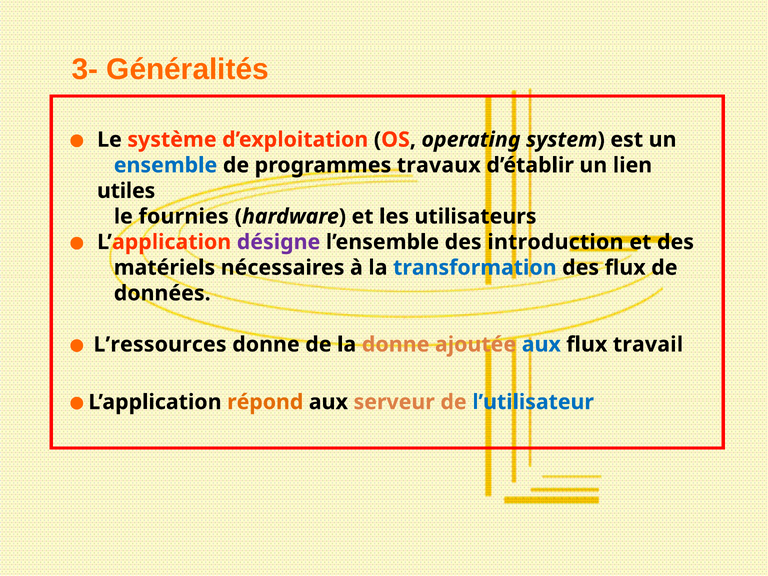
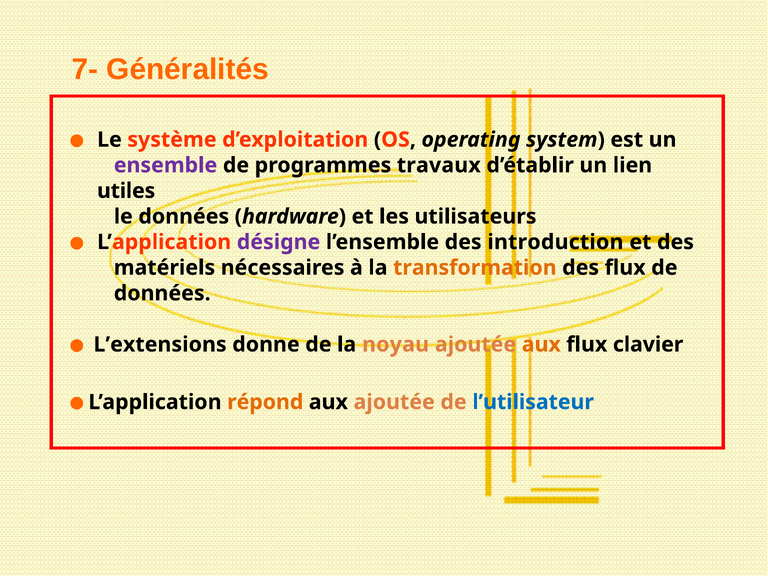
3-: 3- -> 7- (85, 69)
ensemble colour: blue -> purple (166, 165)
le fournies: fournies -> données (184, 216)
transformation colour: blue -> orange (475, 268)
L’ressources: L’ressources -> L’extensions (160, 344)
la donne: donne -> noyau (396, 344)
aux colour: blue -> orange (541, 344)
travail: travail -> clavier (648, 344)
aux serveur: serveur -> ajoutée (394, 402)
